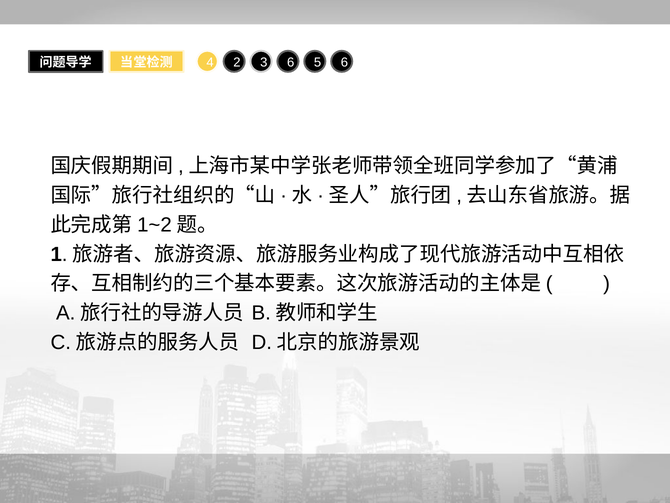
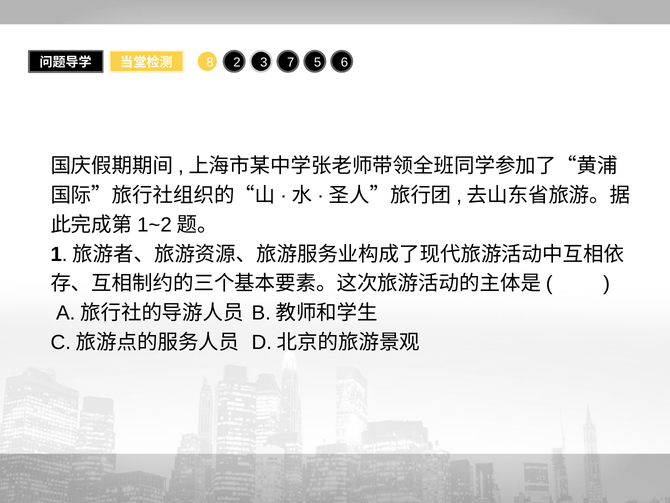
4: 4 -> 8 (210, 62)
3 6: 6 -> 7 (291, 62)
